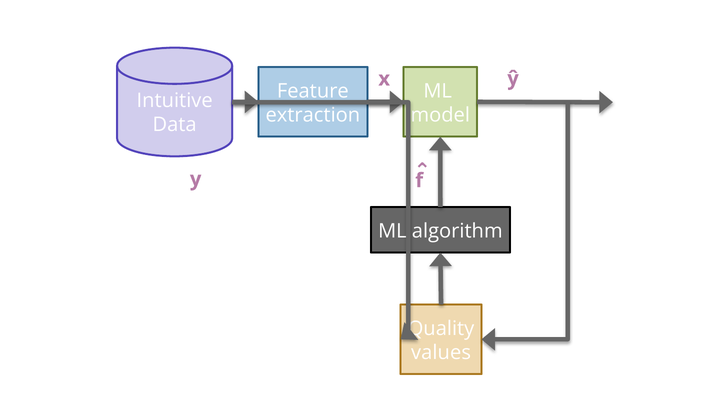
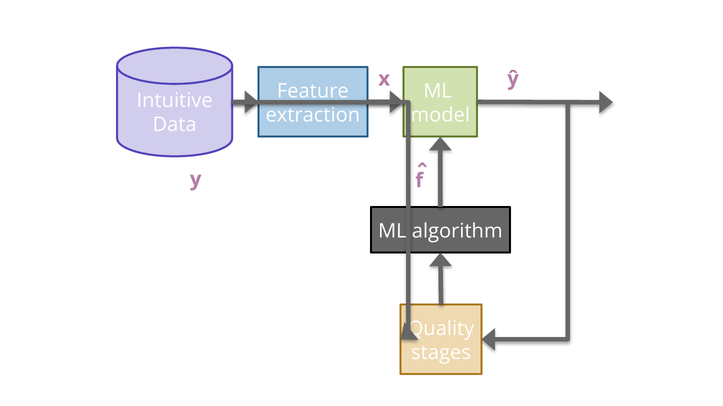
values: values -> stages (441, 353)
